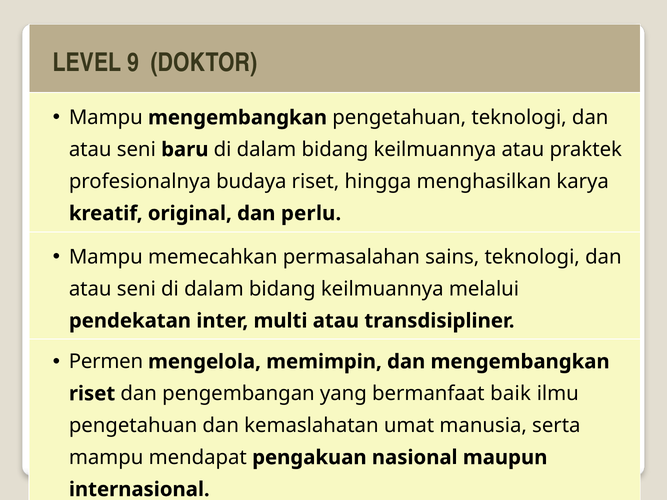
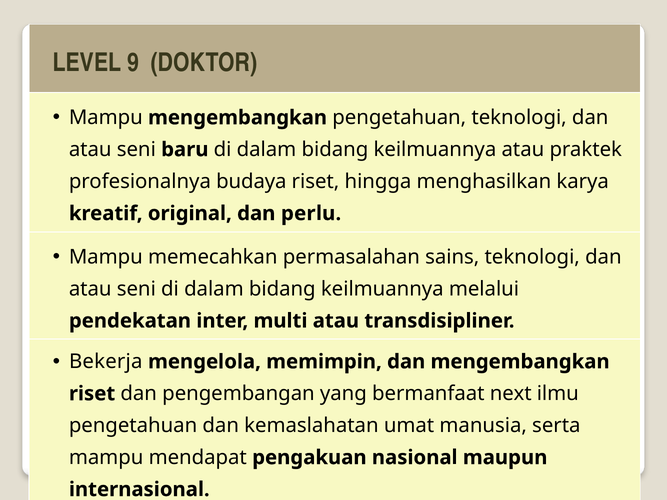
Permen: Permen -> Bekerja (106, 362)
baik: baik -> next (511, 394)
